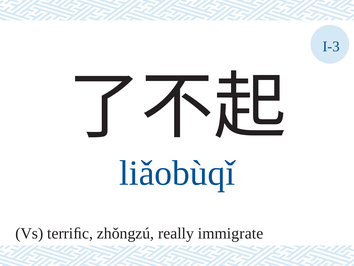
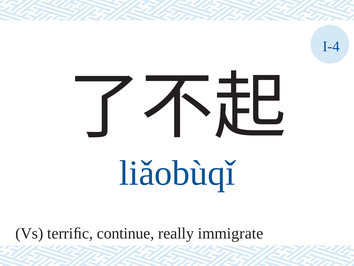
I-3: I-3 -> I-4 (331, 46)
zhǒngzú: zhǒngzú -> continue (126, 233)
